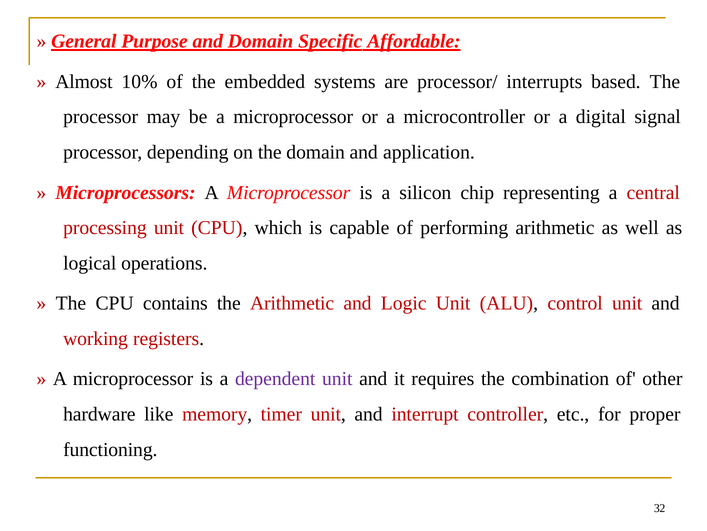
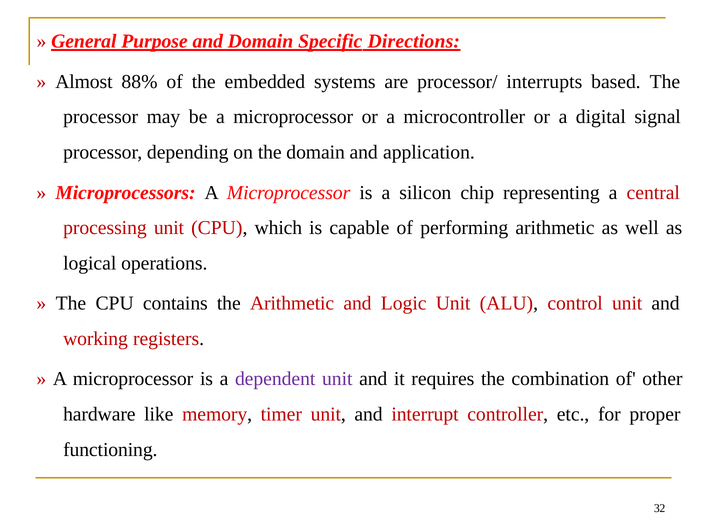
Affordable: Affordable -> Directions (414, 41)
10%: 10% -> 88% (139, 81)
